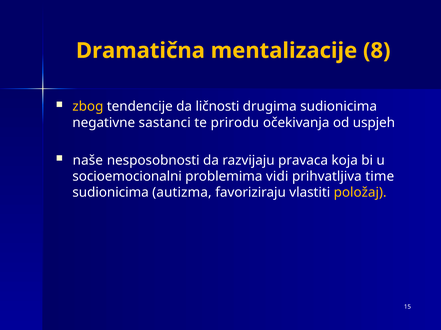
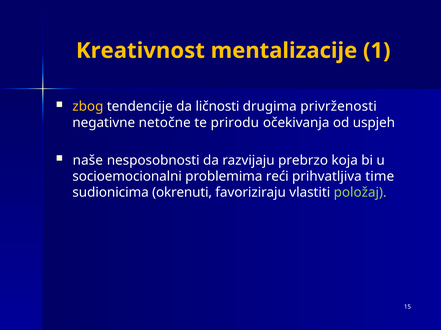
Dramatična: Dramatična -> Kreativnost (140, 51)
8: 8 -> 1 (377, 51)
drugima sudionicima: sudionicima -> privrženosti (339, 107)
sastanci: sastanci -> netočne (165, 123)
pravaca: pravaca -> prebrzo (303, 161)
vidi: vidi -> reći (277, 177)
autizma: autizma -> okrenuti (182, 193)
položaj colour: yellow -> light green (360, 193)
